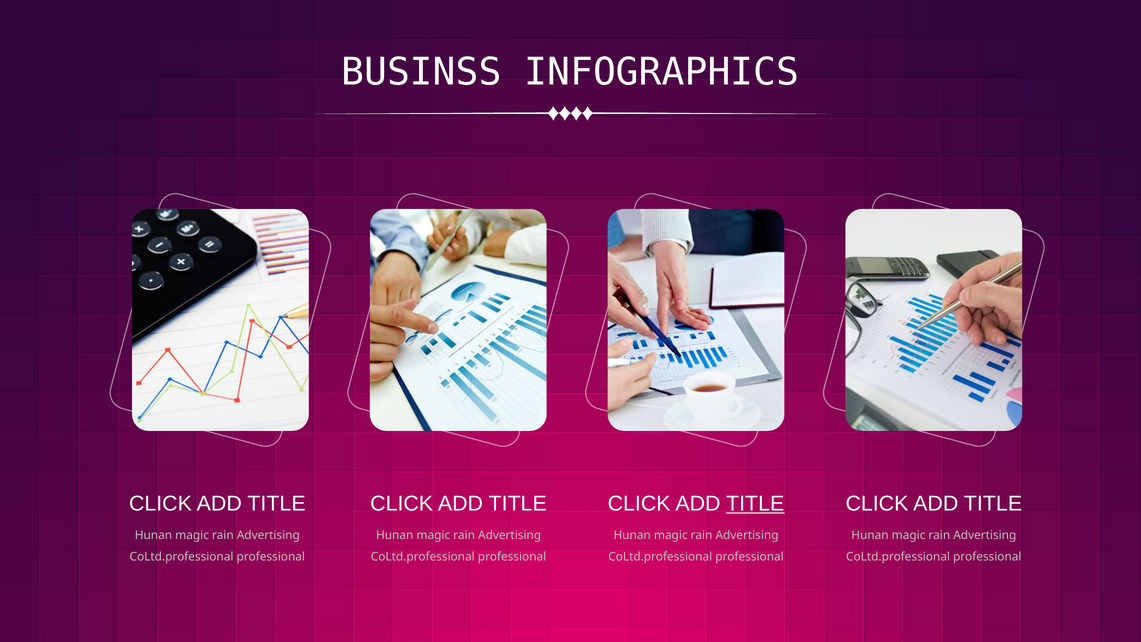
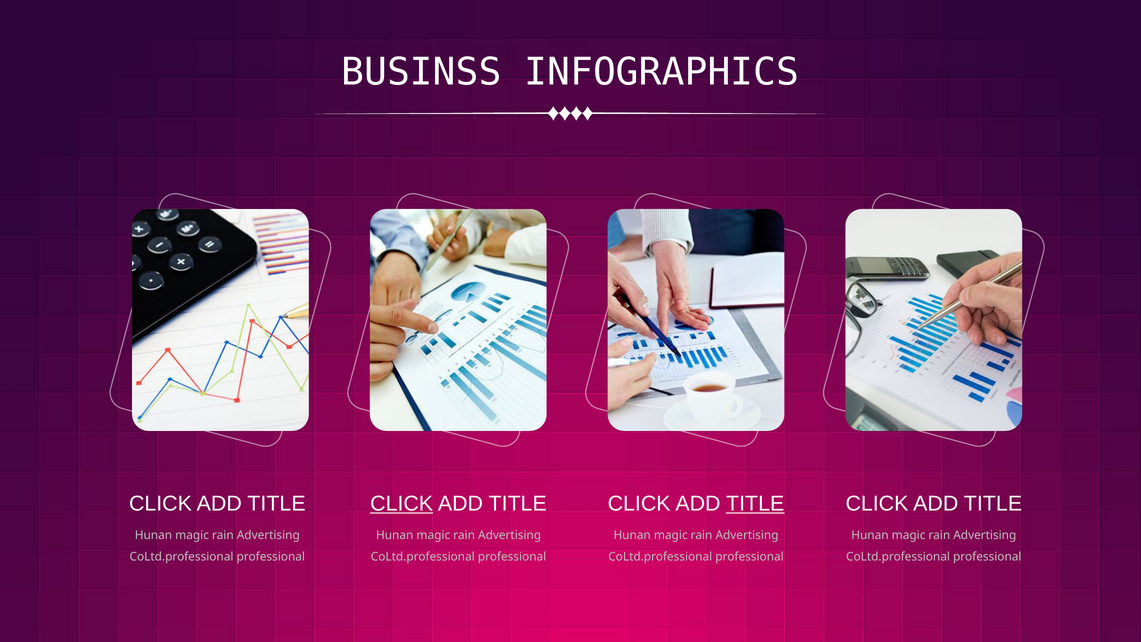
CLICK underline: none -> present (402, 504)
